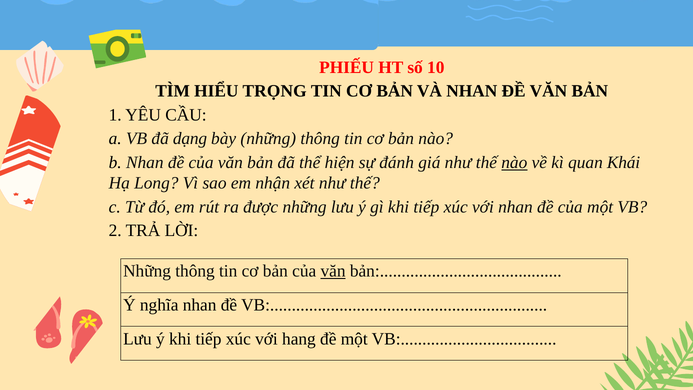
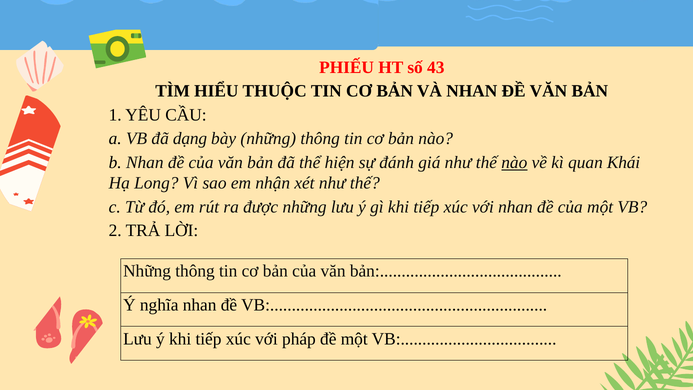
10: 10 -> 43 (436, 68)
TRỌNG: TRỌNG -> THUỘC (275, 91)
văn underline: present -> none (333, 271)
hang: hang -> pháp (299, 339)
